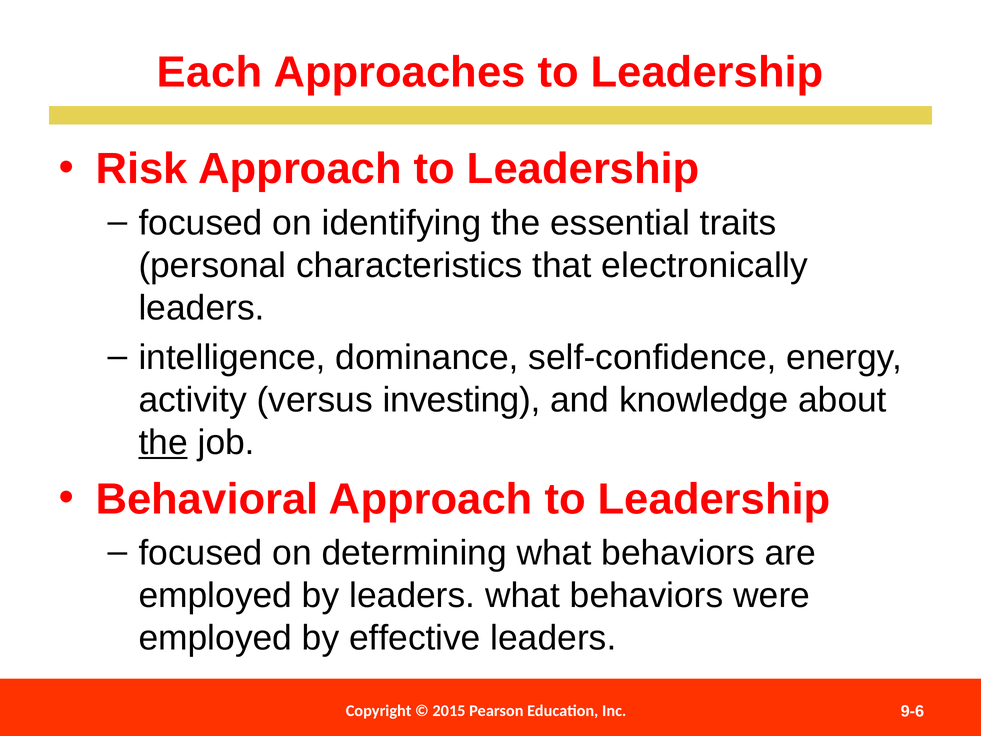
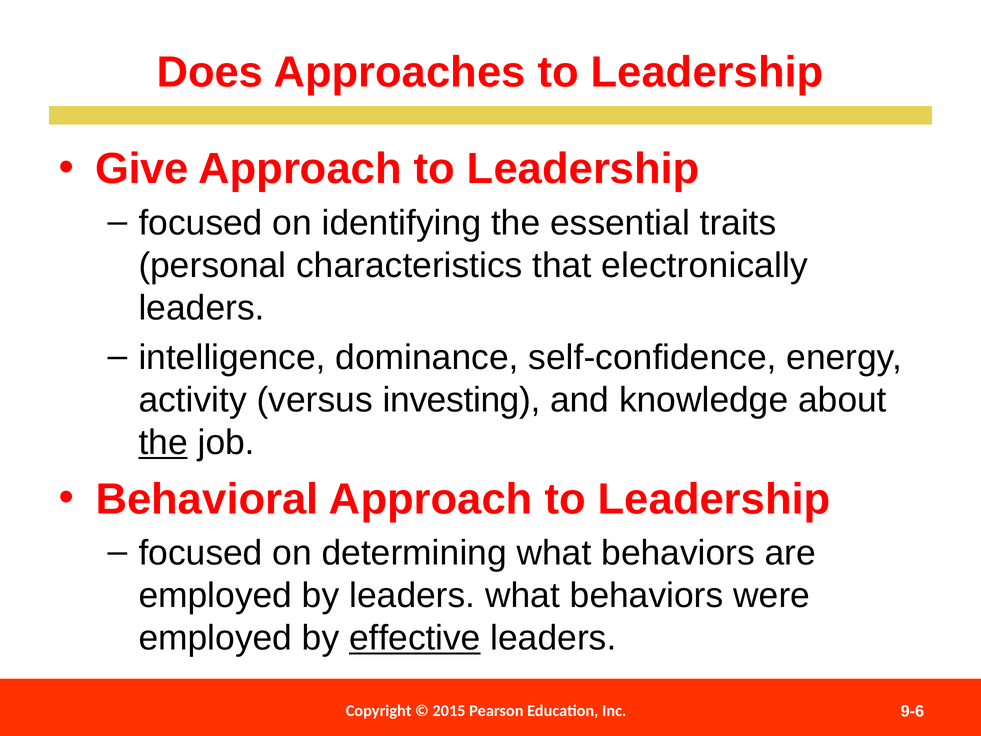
Each: Each -> Does (210, 73)
Risk: Risk -> Give (142, 169)
effective underline: none -> present (415, 638)
